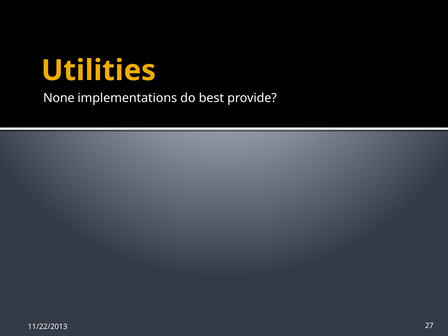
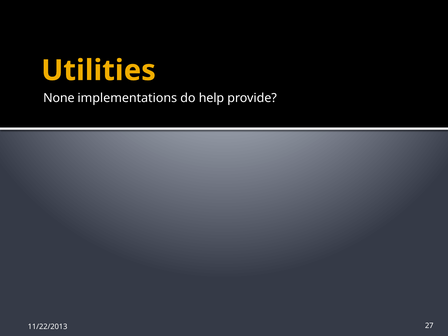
best: best -> help (211, 98)
